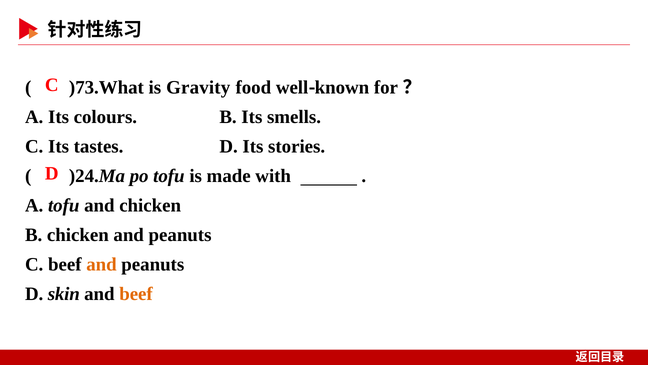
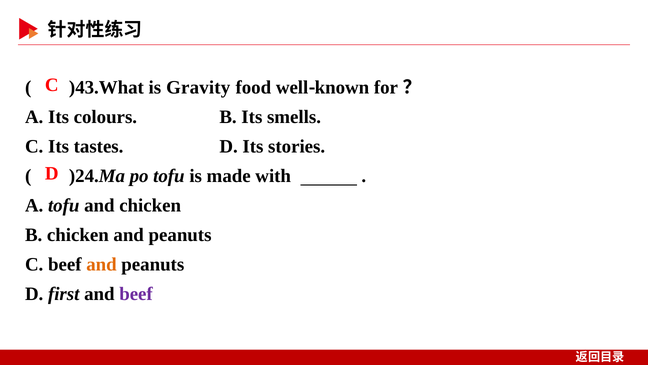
)73.What: )73.What -> )43.What (106, 87)
skin: skin -> first (64, 294)
beef colour: orange -> purple (136, 294)
